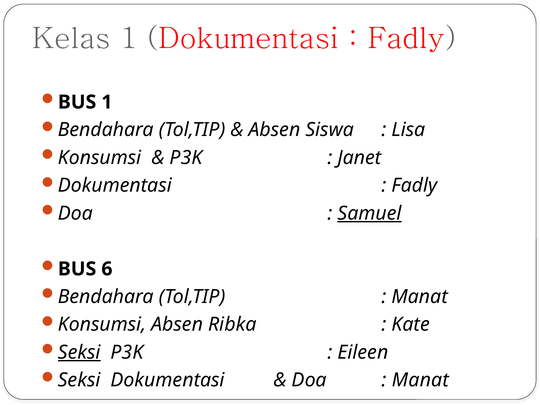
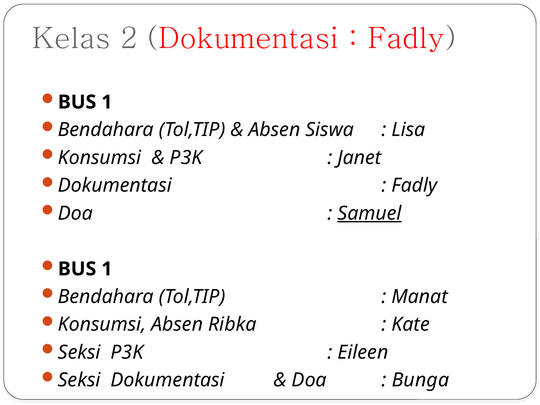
Kelas 1: 1 -> 2 (129, 38)
6: 6 -> 1 (107, 269)
Seksi underline: present -> none (79, 352)
Manat: Manat -> Bunga (420, 380)
